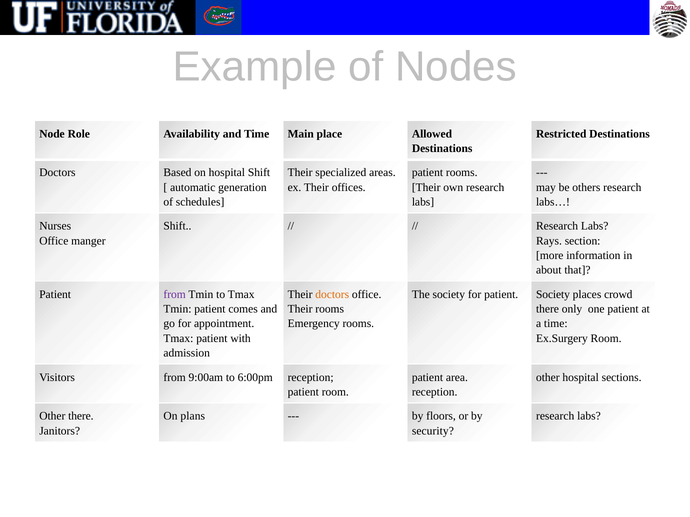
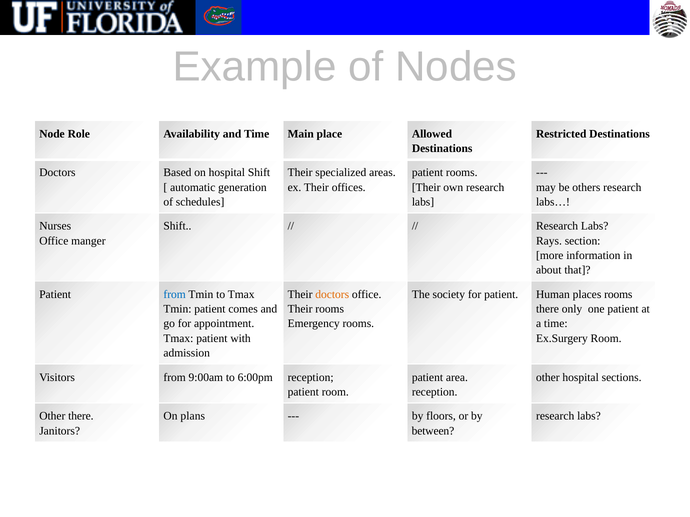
from colour: purple -> blue (175, 295)
Society: Society -> Human (553, 295)
places crowd: crowd -> rooms (618, 295)
security: security -> between (433, 431)
